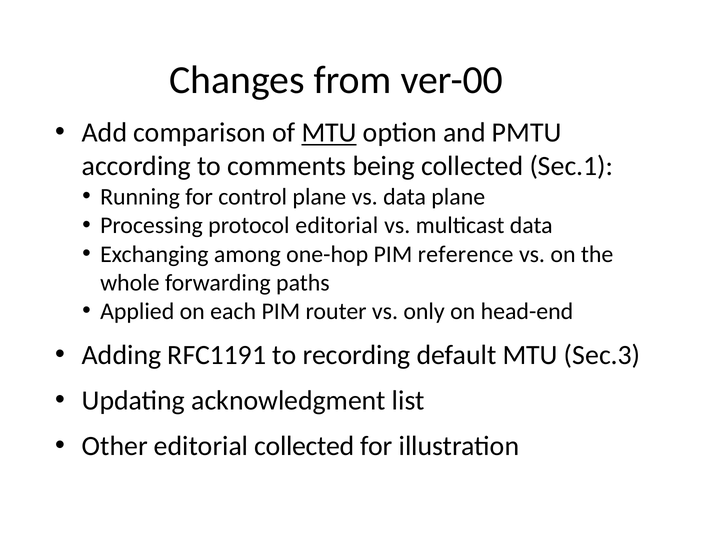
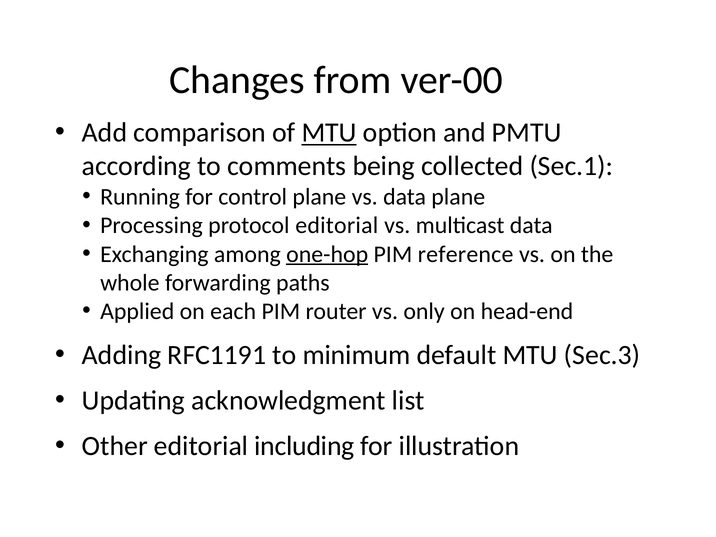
one-hop underline: none -> present (327, 254)
recording: recording -> minimum (356, 355)
editorial collected: collected -> including (304, 446)
